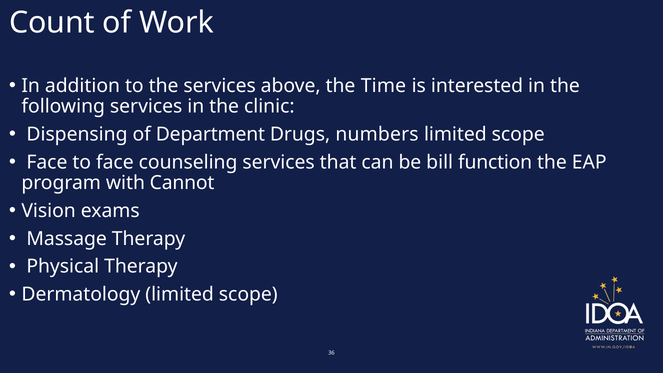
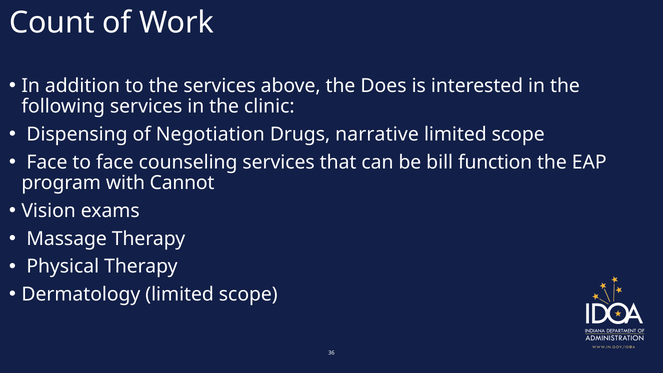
Time: Time -> Does (383, 86)
Department: Department -> Negotiation (210, 134)
numbers: numbers -> narrative (377, 134)
